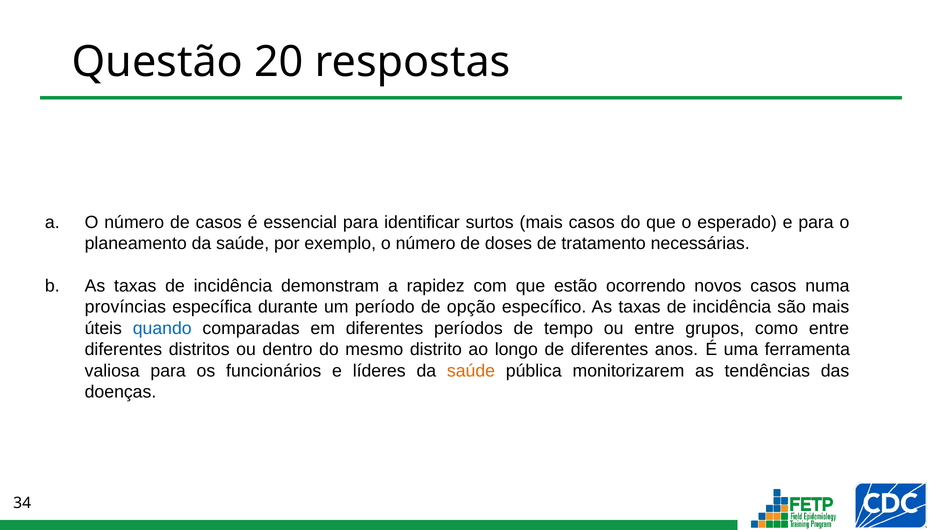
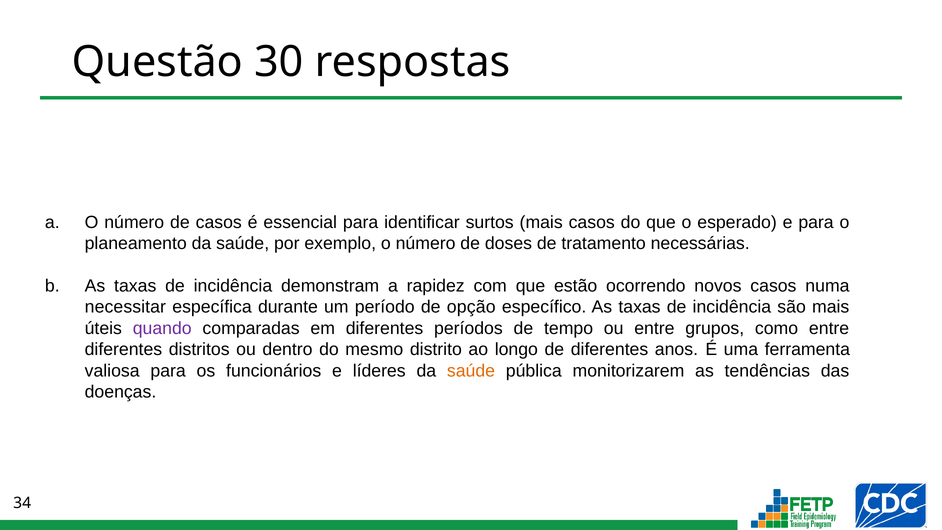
20: 20 -> 30 (279, 62)
províncias: províncias -> necessitar (125, 307)
quando colour: blue -> purple (162, 328)
